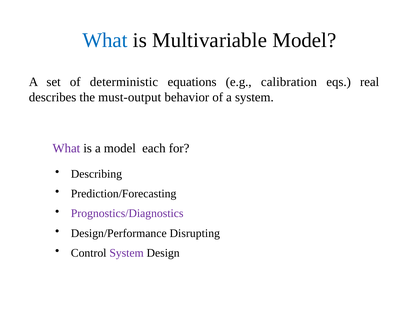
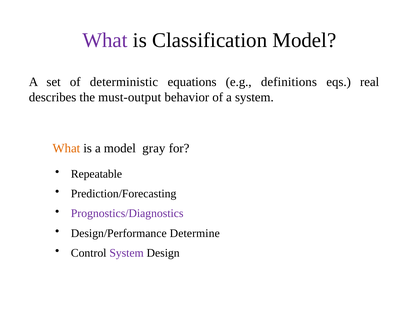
What colour: blue -> purple (105, 40)
Multivariable: Multivariable -> Classification (210, 40)
calibration: calibration -> definitions (289, 82)
What colour: purple -> orange (66, 148)
each: each -> gray (154, 148)
Describing: Describing -> Repeatable (96, 174)
Disrupting: Disrupting -> Determine (195, 233)
